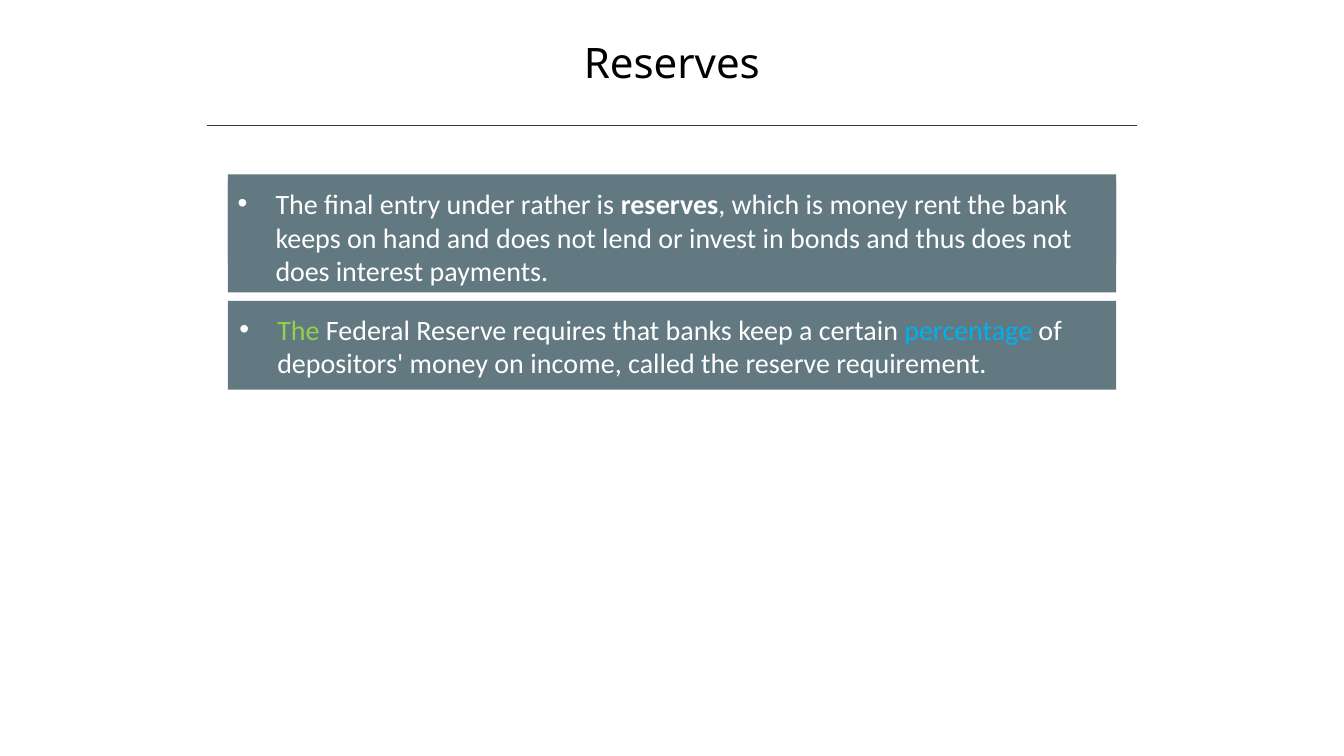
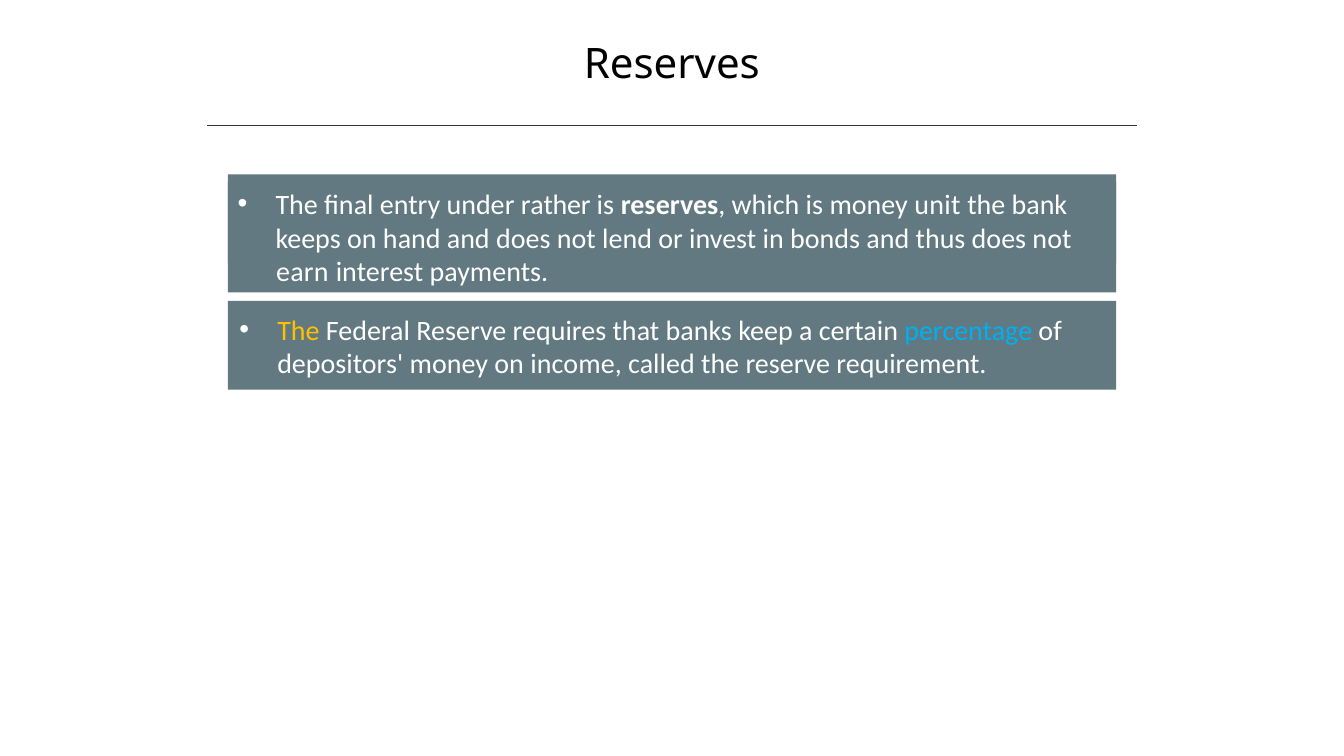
rent: rent -> unit (937, 205)
does: does -> earn (302, 273)
The colour: light green -> yellow (298, 331)
